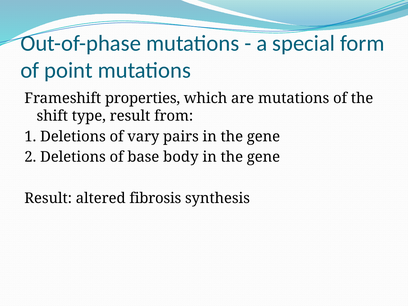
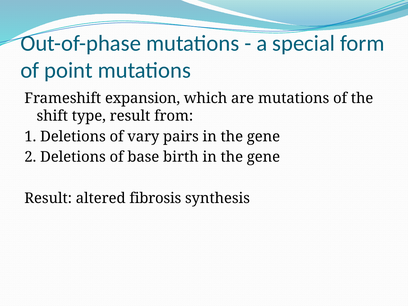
properties: properties -> expansion (143, 98)
body: body -> birth (181, 157)
